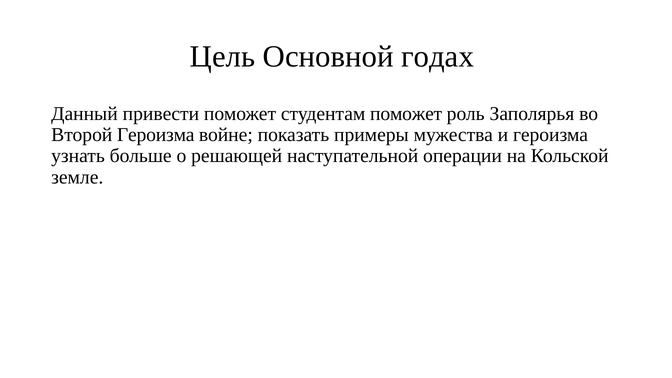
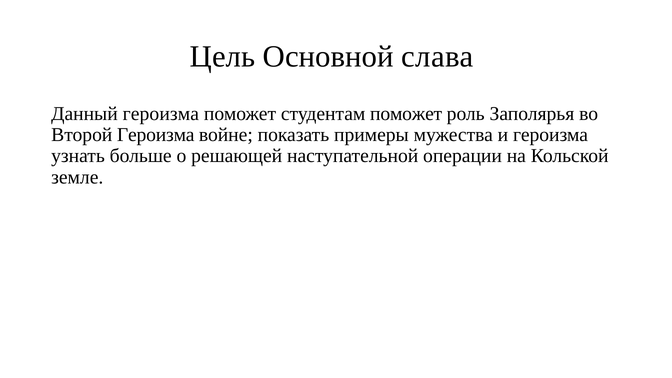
годах: годах -> слава (438, 56)
Данный привести: привести -> героизма (161, 114)
